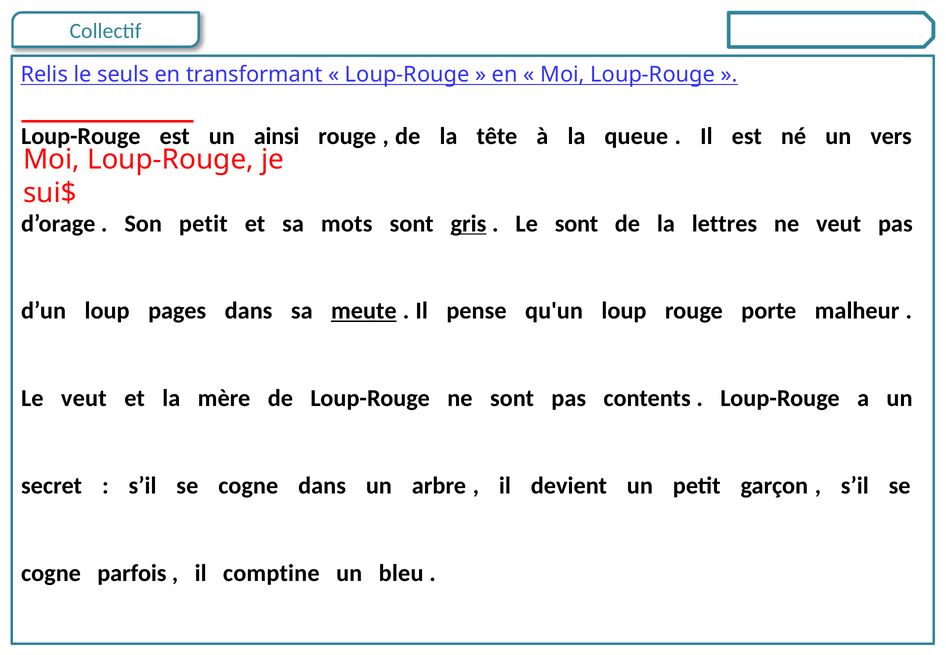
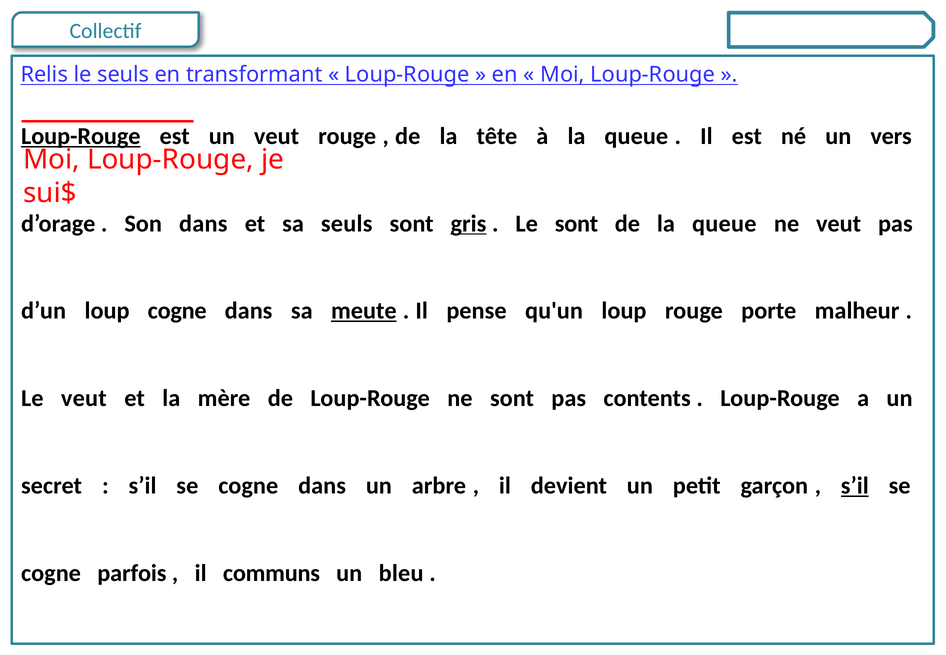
Loup-Rouge underline: none -> present (81, 136)
un ainsi: ainsi -> veut (277, 136)
Son petit: petit -> dans (203, 224)
sa mots: mots -> seuls (347, 224)
de la lettres: lettres -> queue (724, 224)
loup pages: pages -> cogne (177, 311)
s’il underline: none -> present (855, 486)
comptine: comptine -> communs (271, 573)
